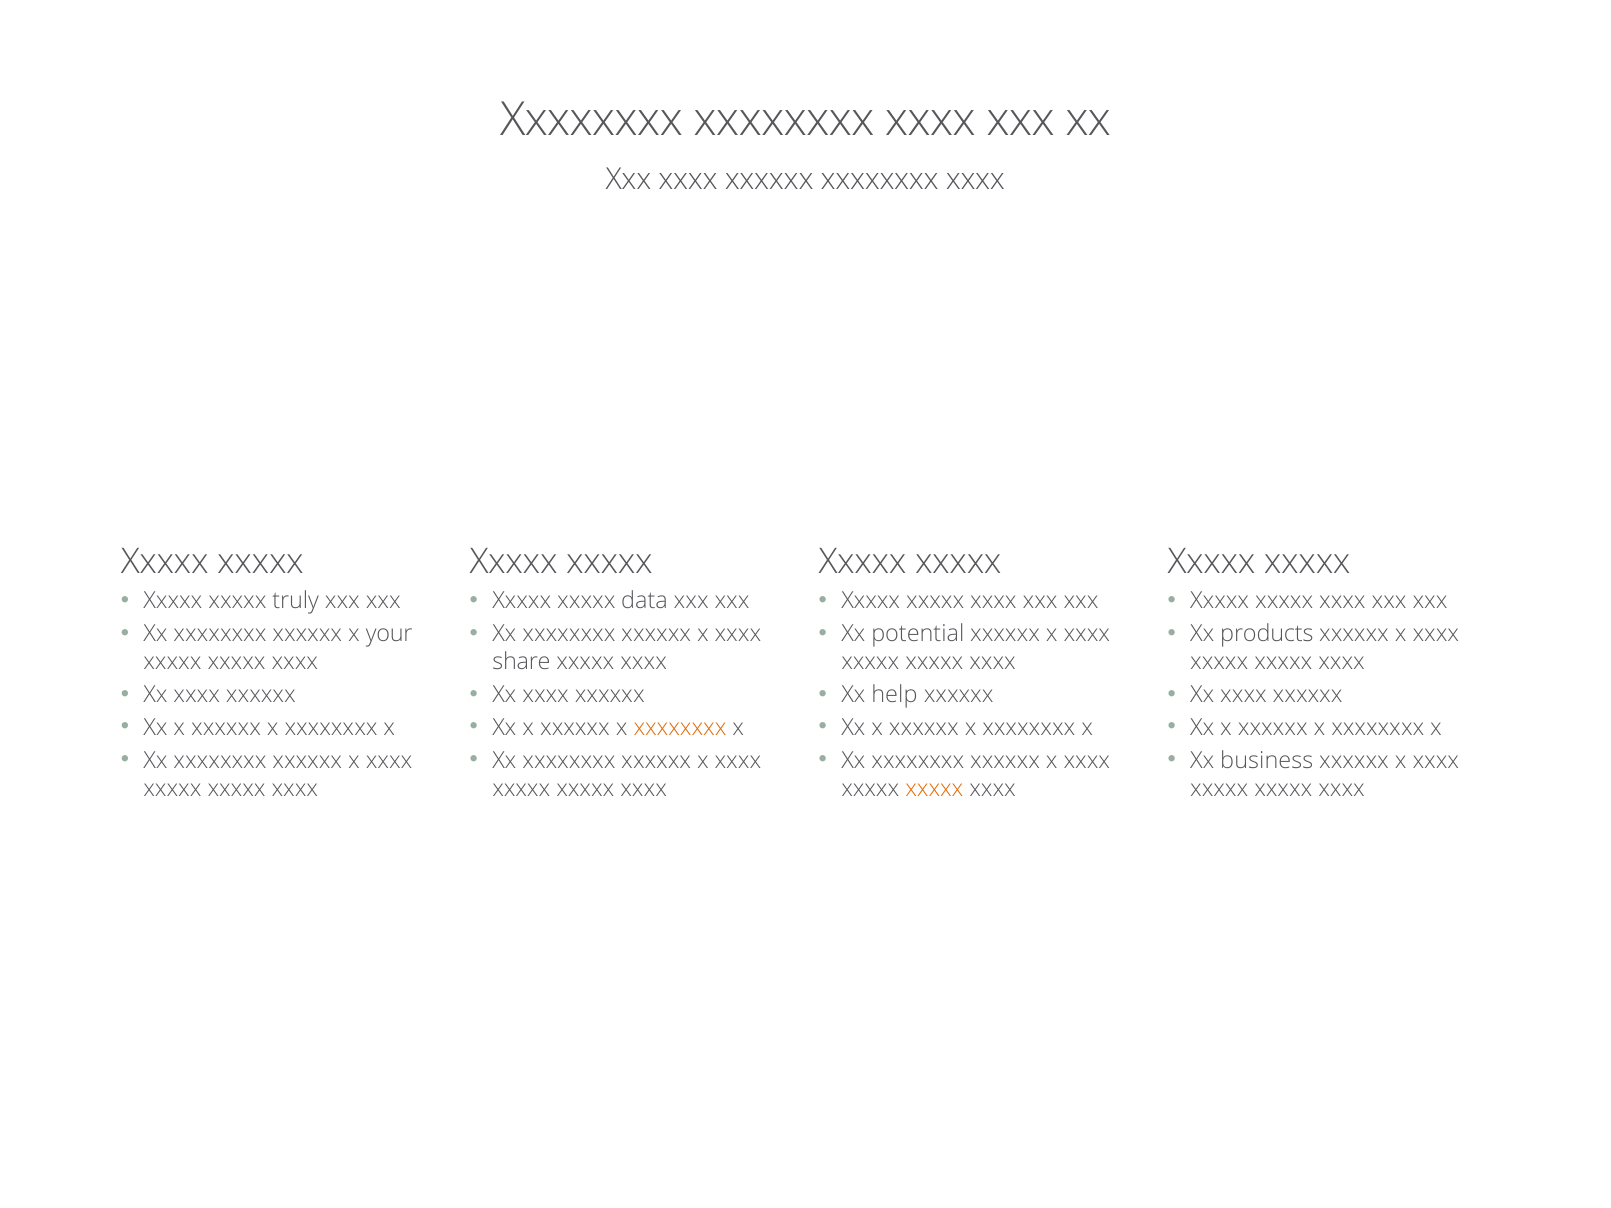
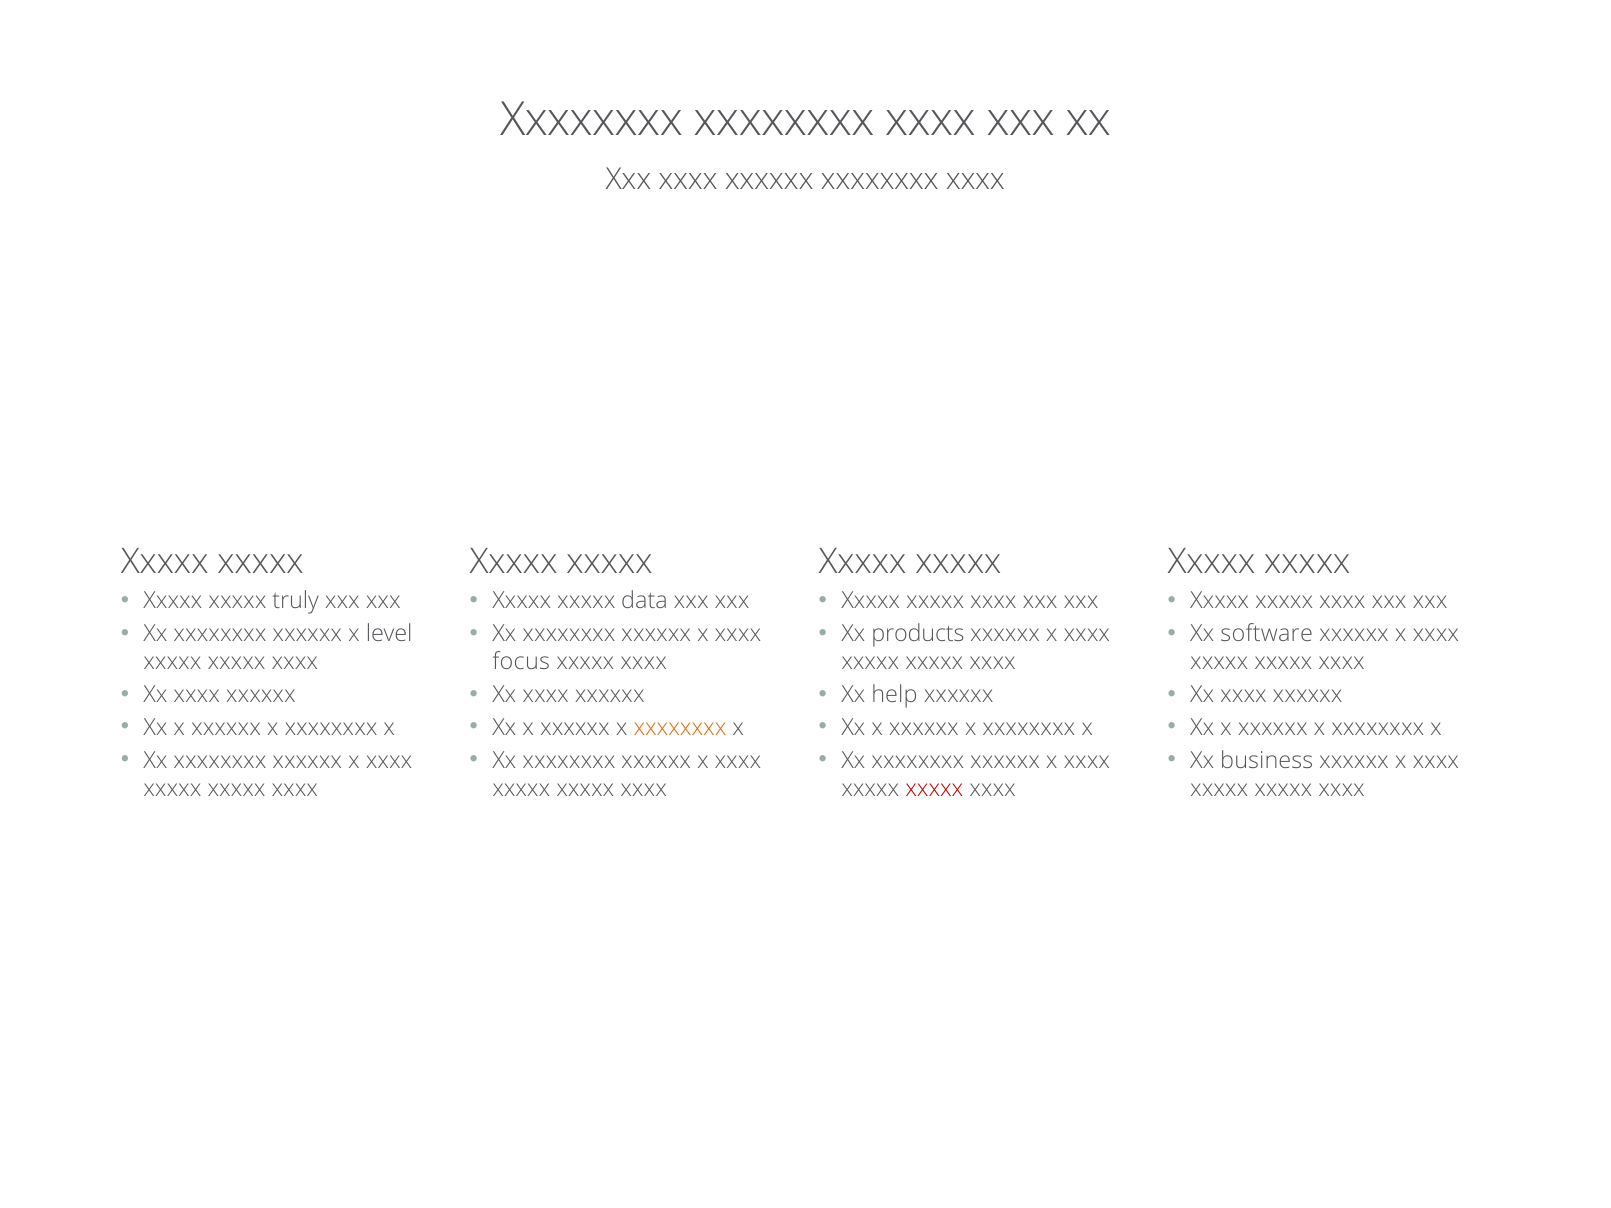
your: your -> level (389, 634)
potential: potential -> products (918, 634)
products: products -> software (1267, 634)
share: share -> focus (521, 662)
xxxxx colour: orange -> red (934, 789)
